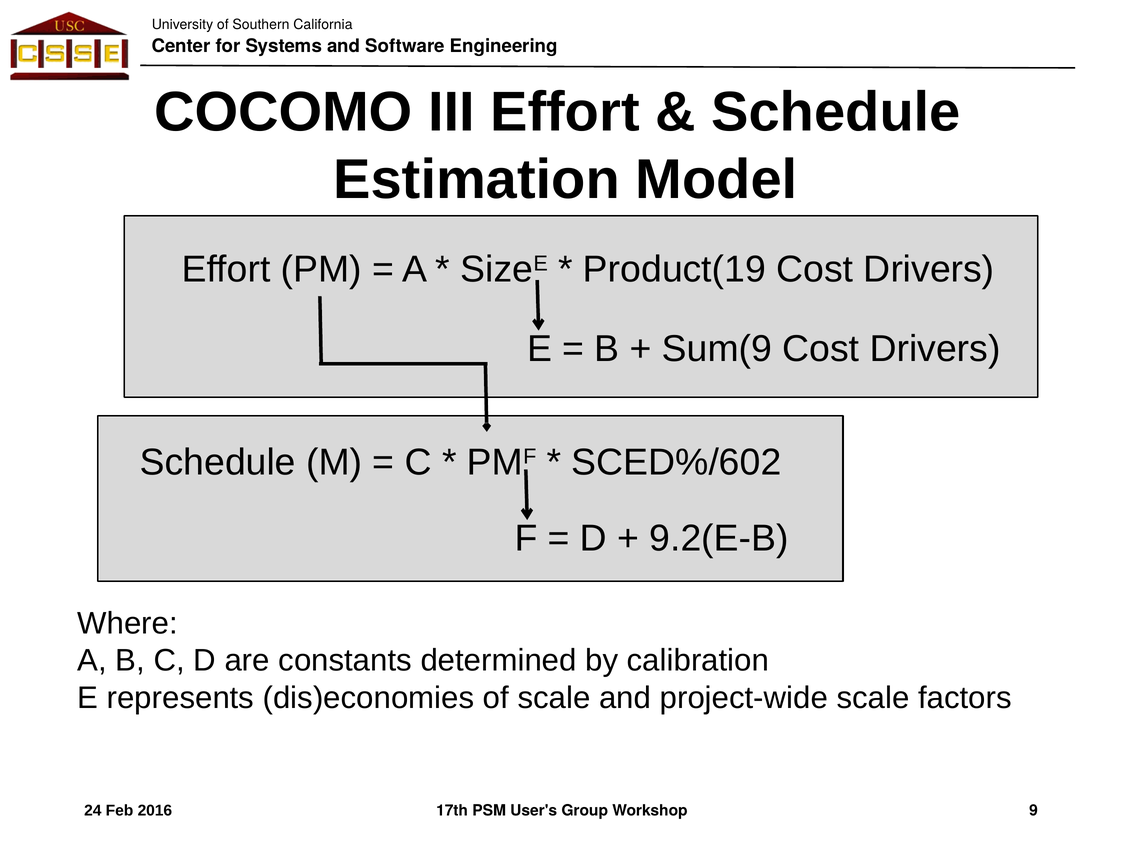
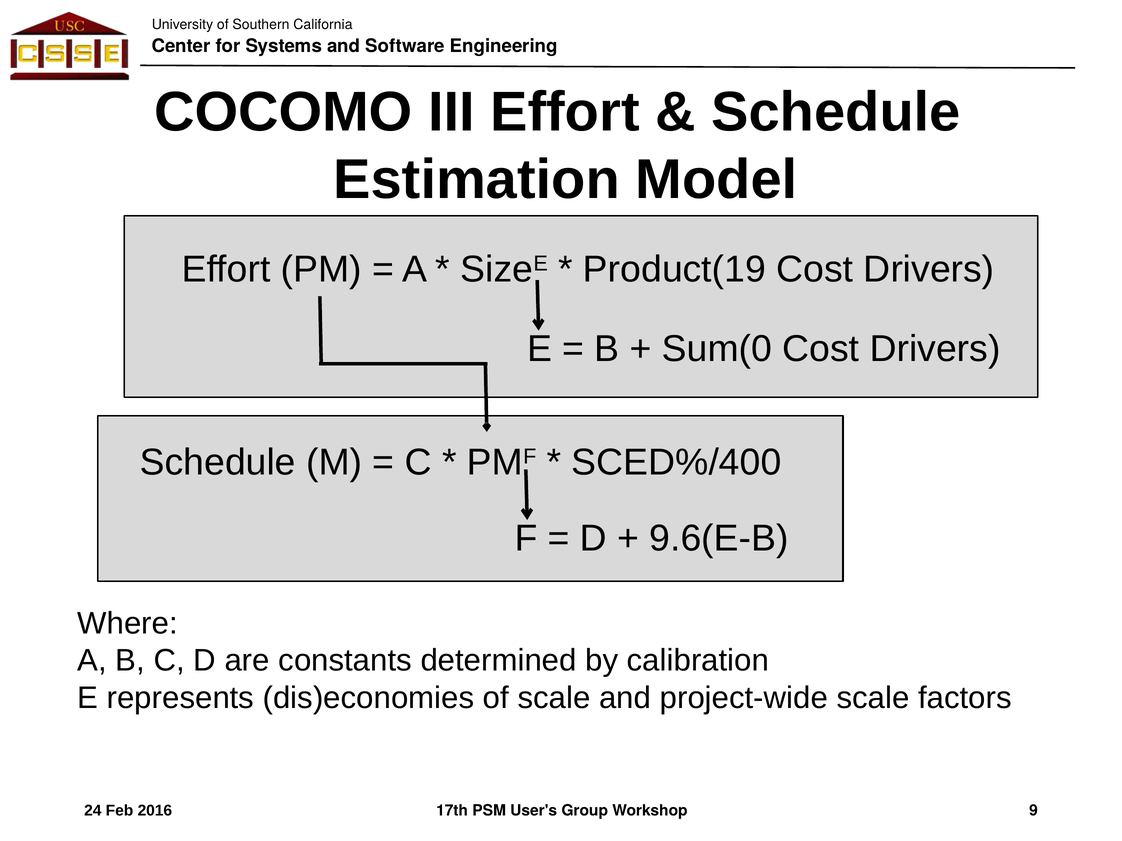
Sum(9: Sum(9 -> Sum(0 (717, 349)
SCED%/602: SCED%/602 -> SCED%/400 (676, 463)
9.2(E-B: 9.2(E-B -> 9.6(E-B (719, 538)
